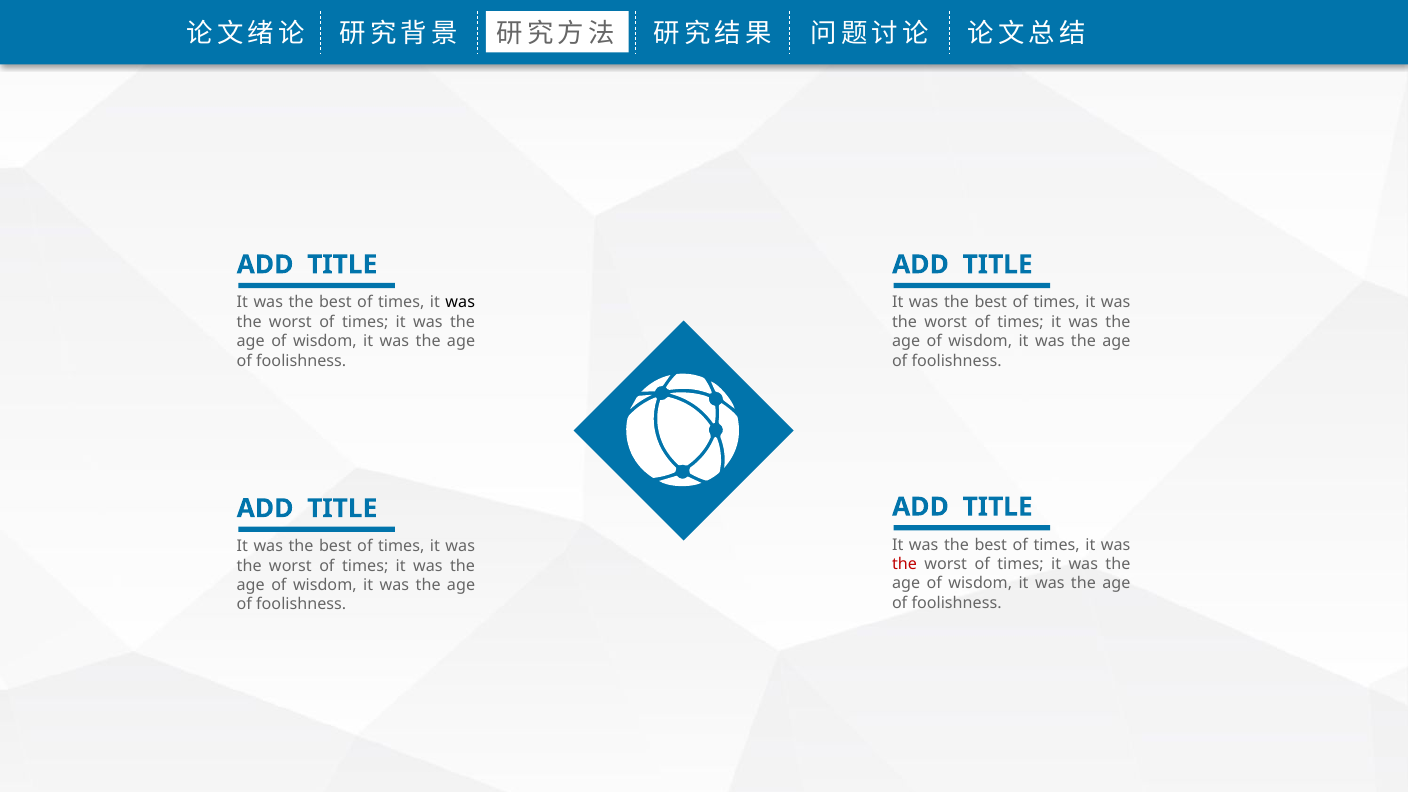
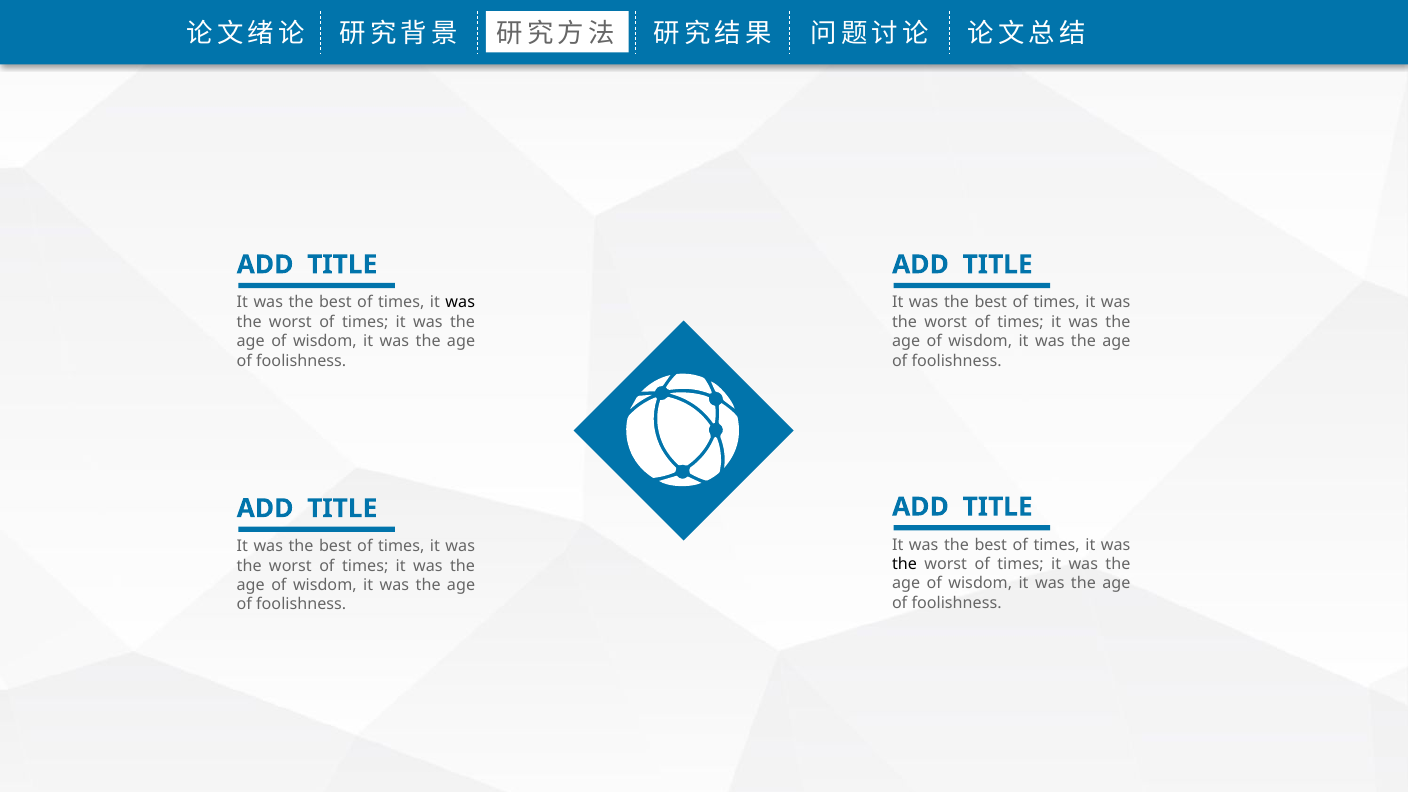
the colour: red -> black (905, 564)
